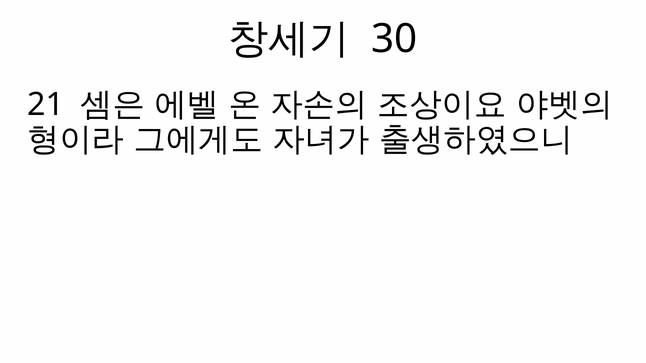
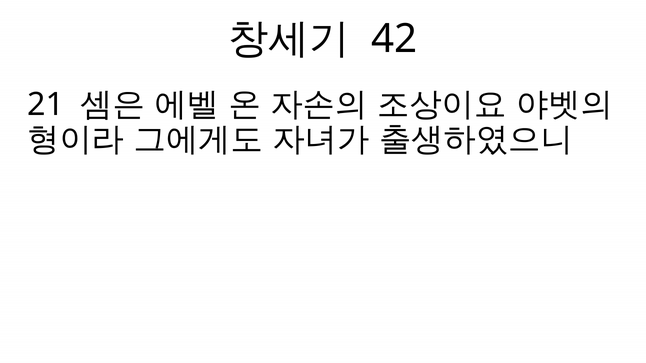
30: 30 -> 42 (394, 39)
